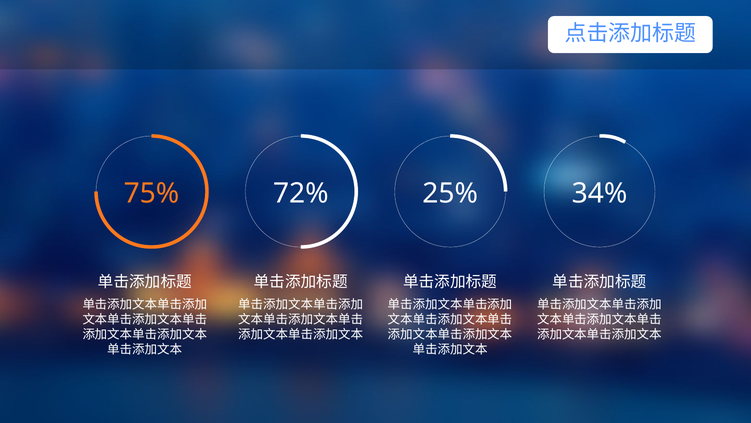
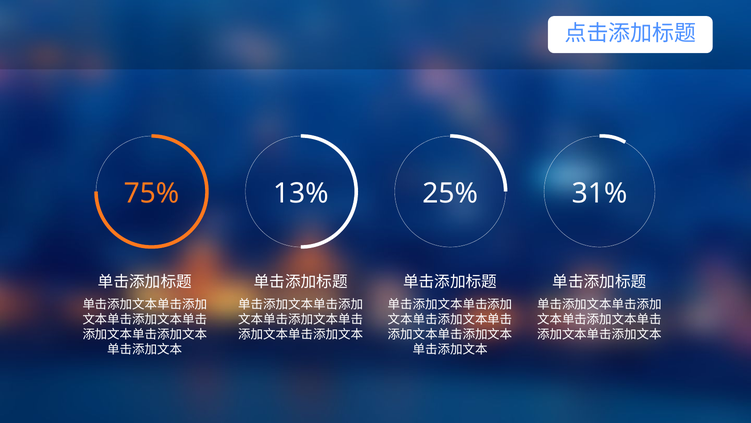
72%: 72% -> 13% (301, 193)
34%: 34% -> 31% (600, 193)
